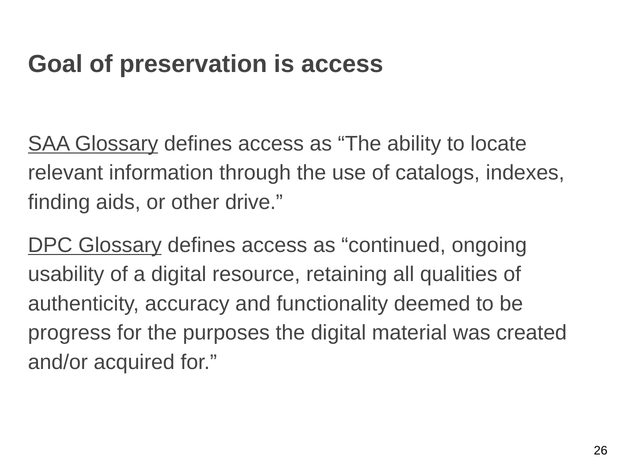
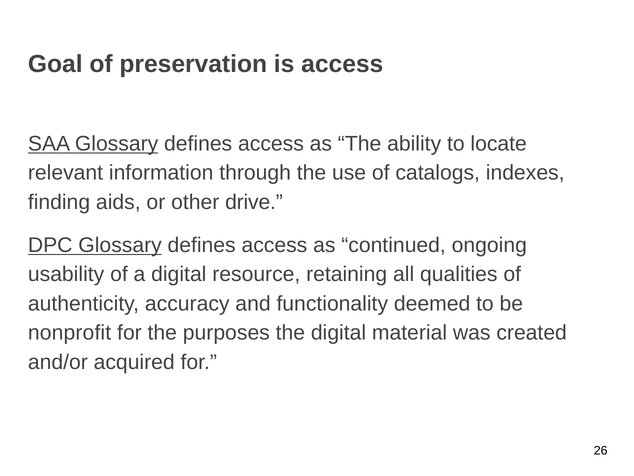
progress: progress -> nonprofit (70, 333)
